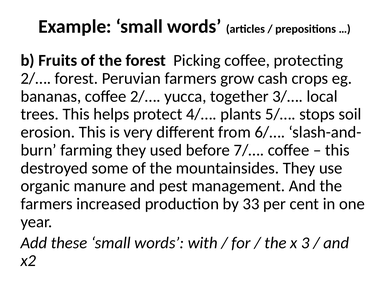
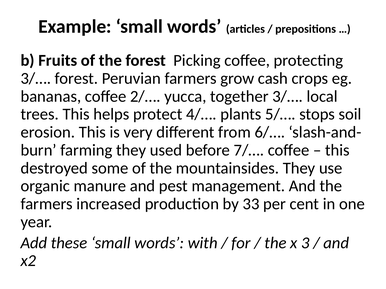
2/…: 2/… -> 3/… (36, 79)
